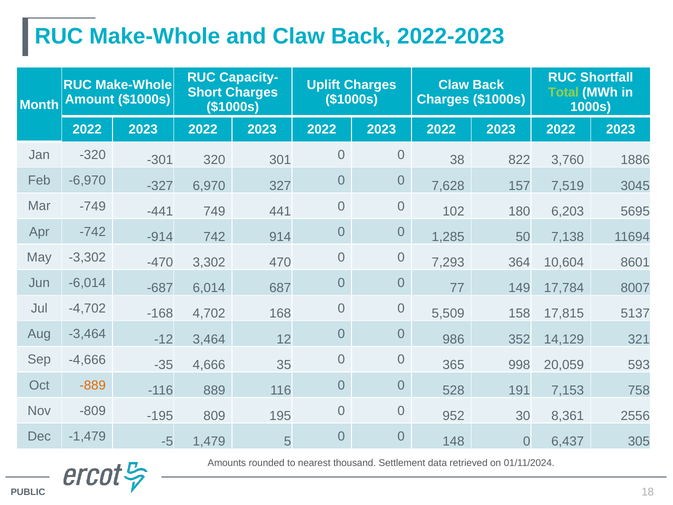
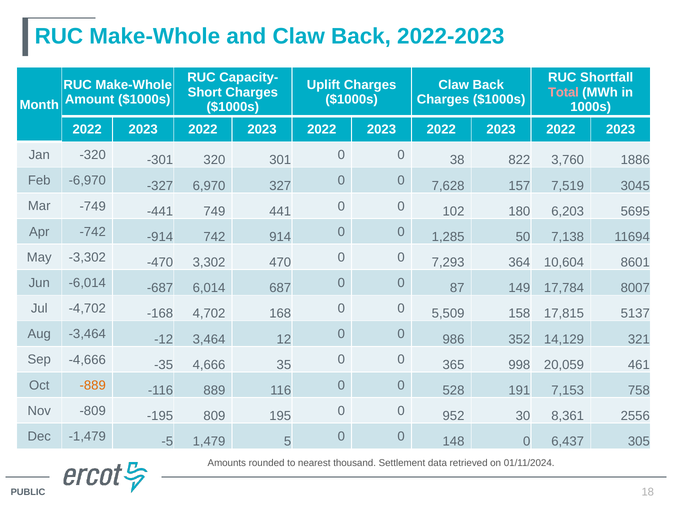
Total colour: light green -> pink (563, 92)
77: 77 -> 87 (457, 288)
593: 593 -> 461 (639, 365)
